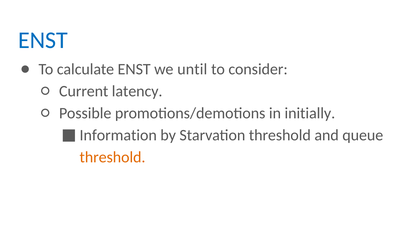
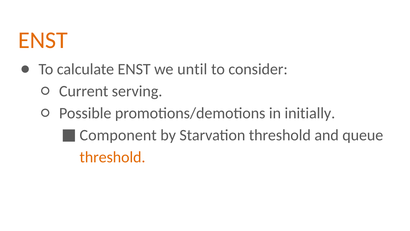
ENST colour: blue -> orange (43, 40)
latency: latency -> serving (137, 91)
Information: Information -> Component (118, 135)
